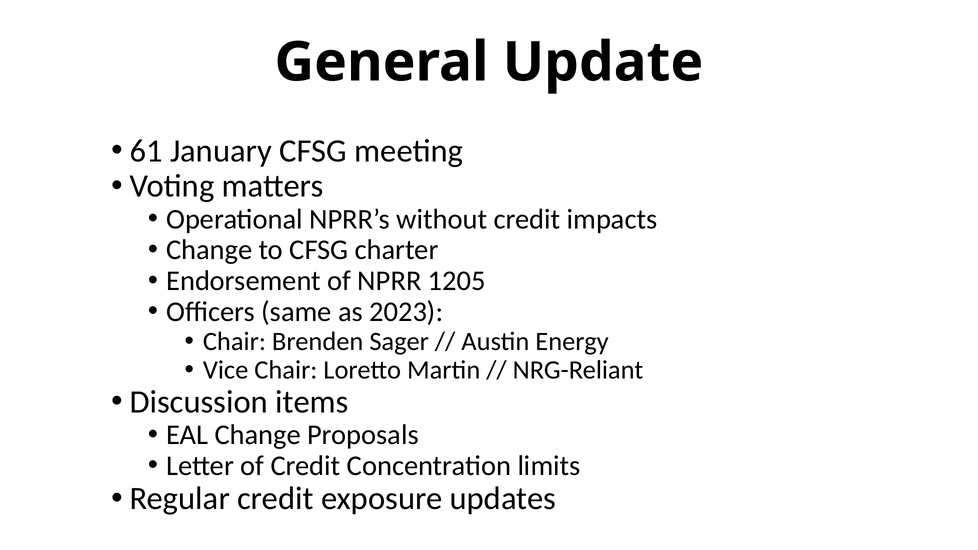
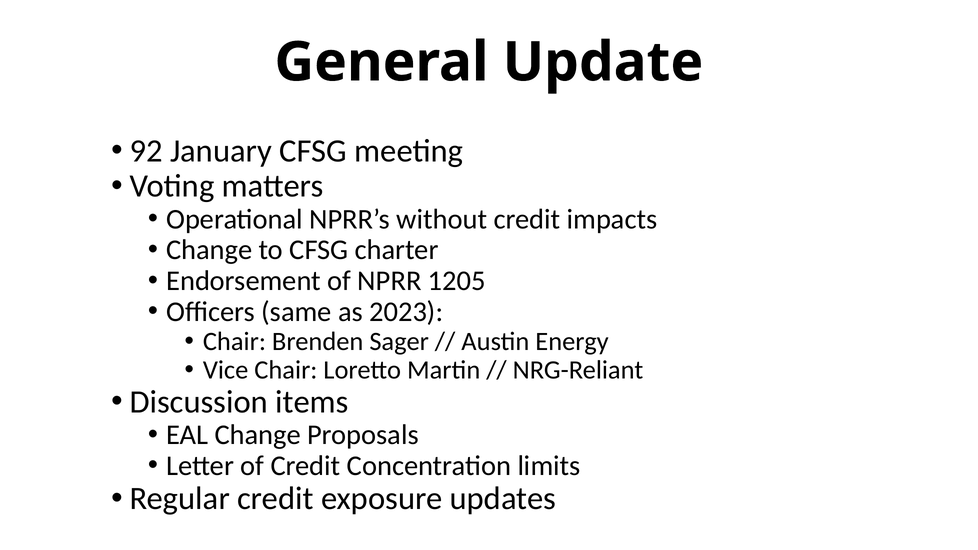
61: 61 -> 92 (146, 151)
